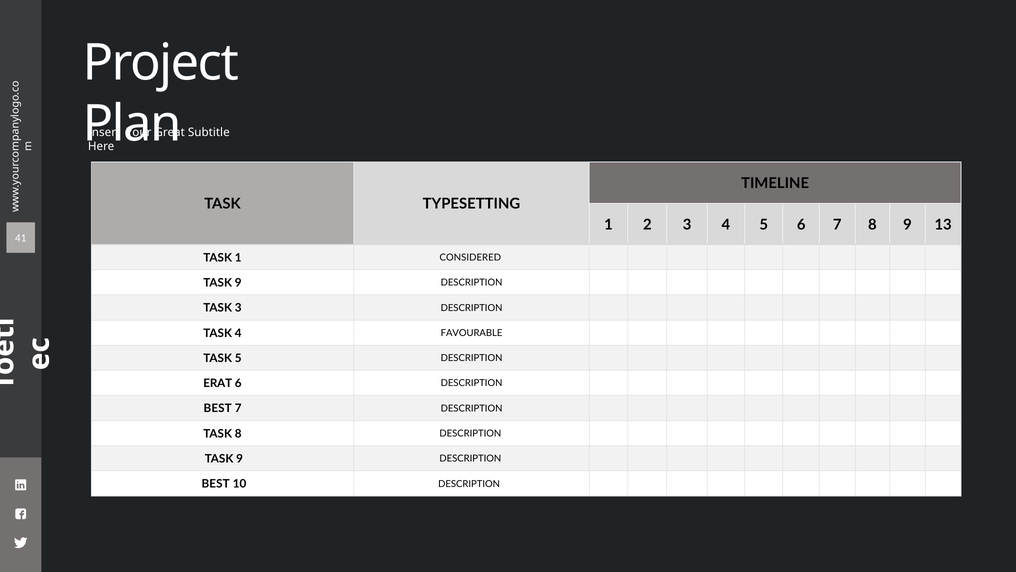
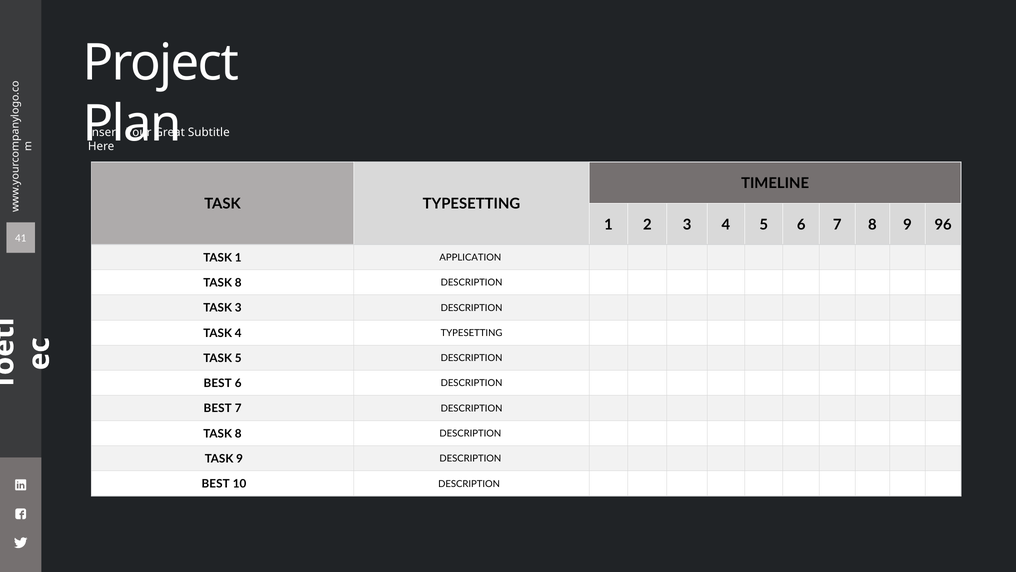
13: 13 -> 96 (943, 225)
CONSIDERED: CONSIDERED -> APPLICATION (470, 257)
9: 9 -> 8 (238, 283)
4 FAVOURABLE: FAVOURABLE -> TYPESETTING (472, 333)
ERAT: ERAT -> BEST (218, 383)
